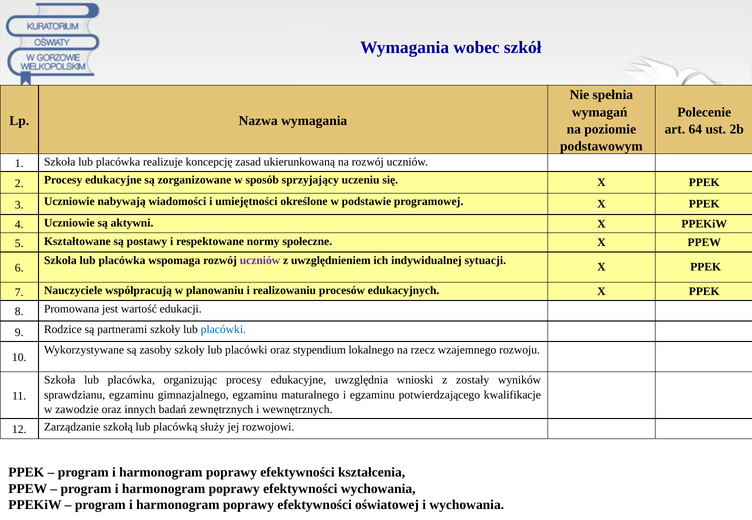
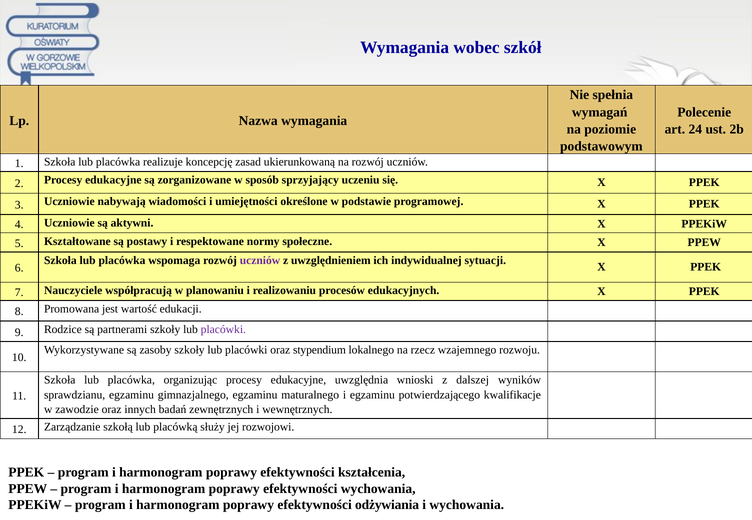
64: 64 -> 24 (695, 129)
placówki colour: blue -> purple (223, 330)
zostały: zostały -> dalszej (473, 381)
oświatowej: oświatowej -> odżywiania (387, 505)
